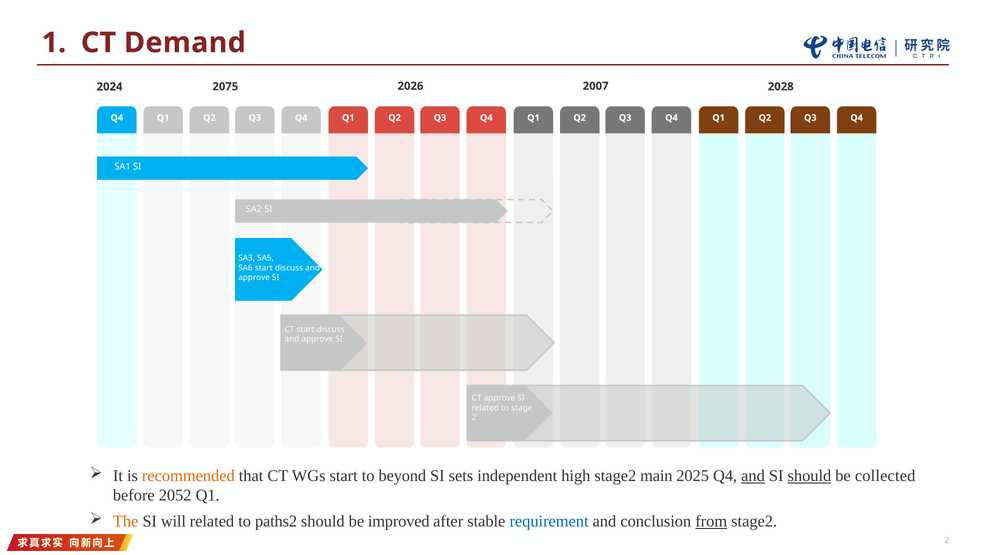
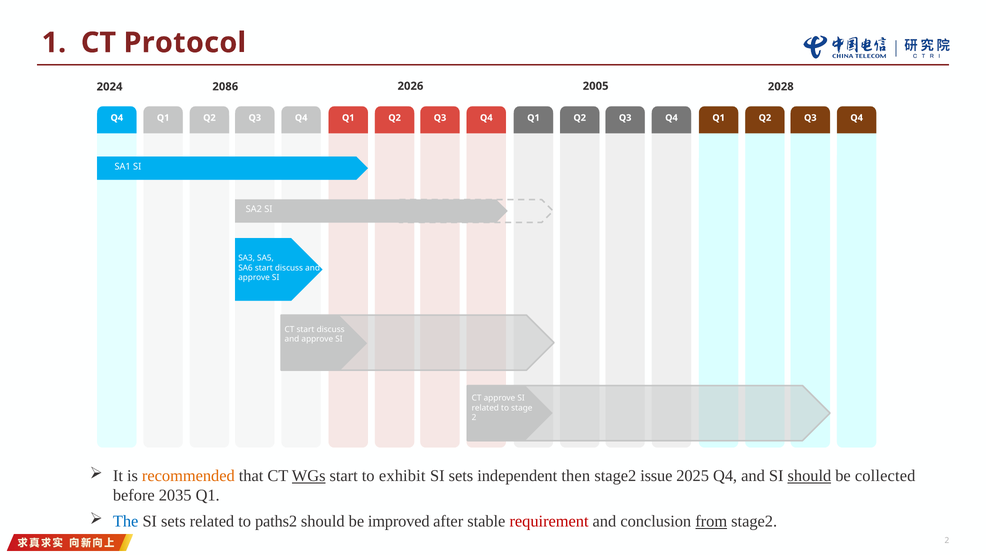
Demand: Demand -> Protocol (185, 43)
2007: 2007 -> 2005 (596, 86)
2075: 2075 -> 2086 (225, 87)
WGs underline: none -> present (309, 475)
beyond: beyond -> exhibit (402, 475)
high: high -> then (576, 475)
main: main -> issue (656, 475)
and underline: present -> none (753, 475)
2052: 2052 -> 2035 (175, 495)
The colour: orange -> blue (126, 521)
will: will -> sets (173, 521)
requirement colour: blue -> red (549, 521)
